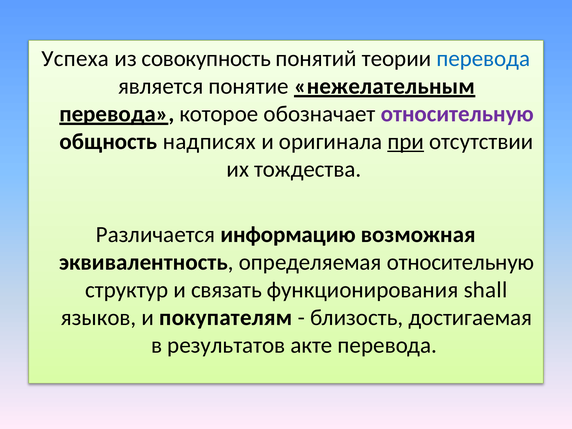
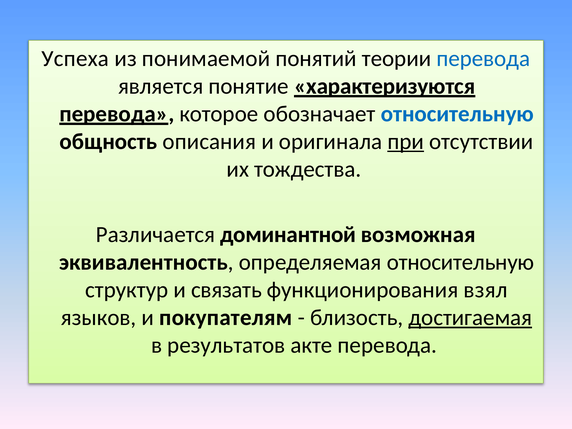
совокупность: совокупность -> понимаемой (206, 59)
нежелательным: нежелательным -> характеризуются (385, 86)
относительную colour: purple -> blue (457, 114)
надписях: надписях -> описания (209, 141)
информацию: информацию -> доминантной (288, 235)
shall: shall -> взял (486, 290)
достигаемая underline: none -> present (470, 318)
